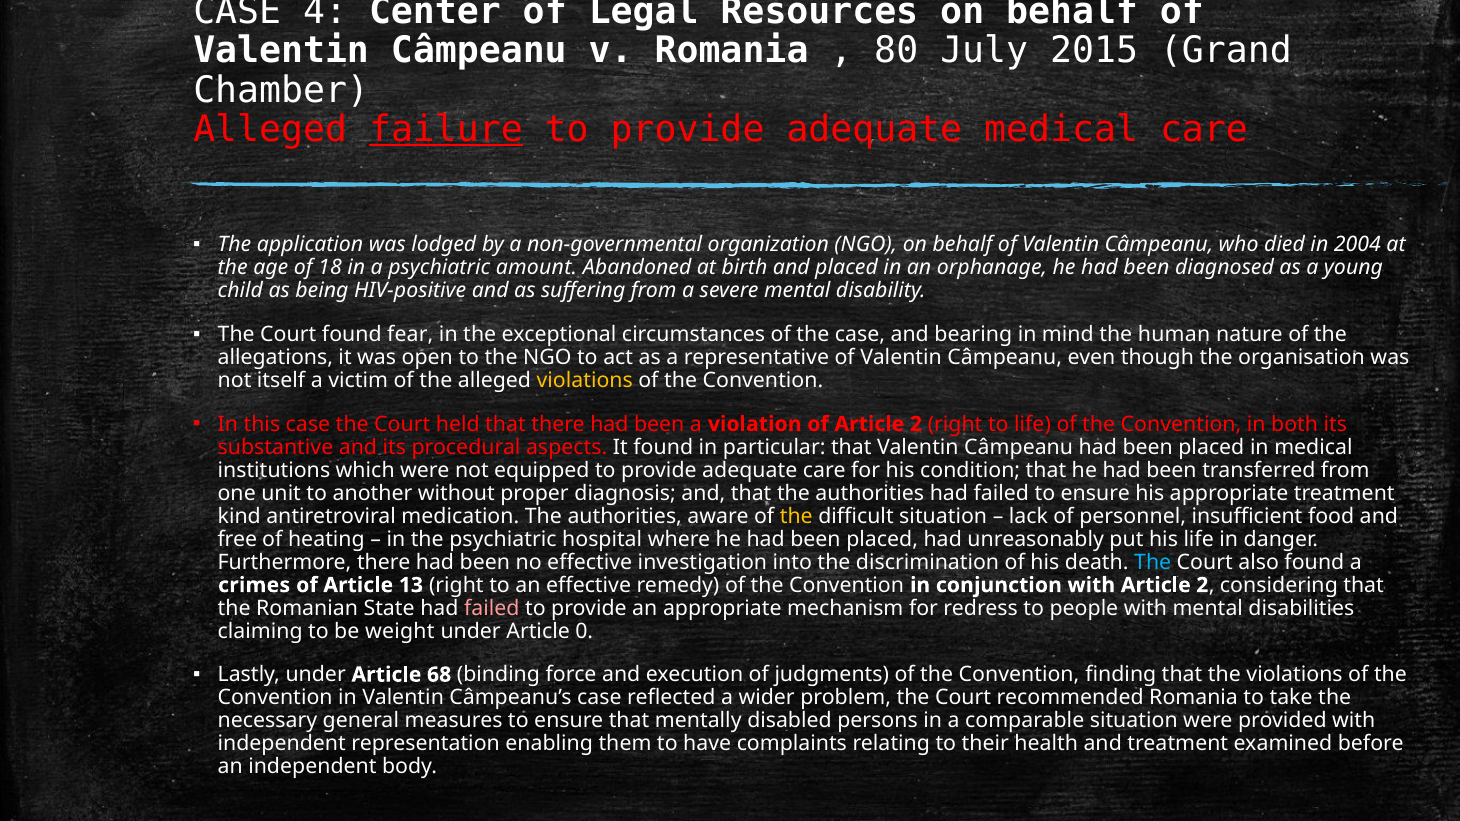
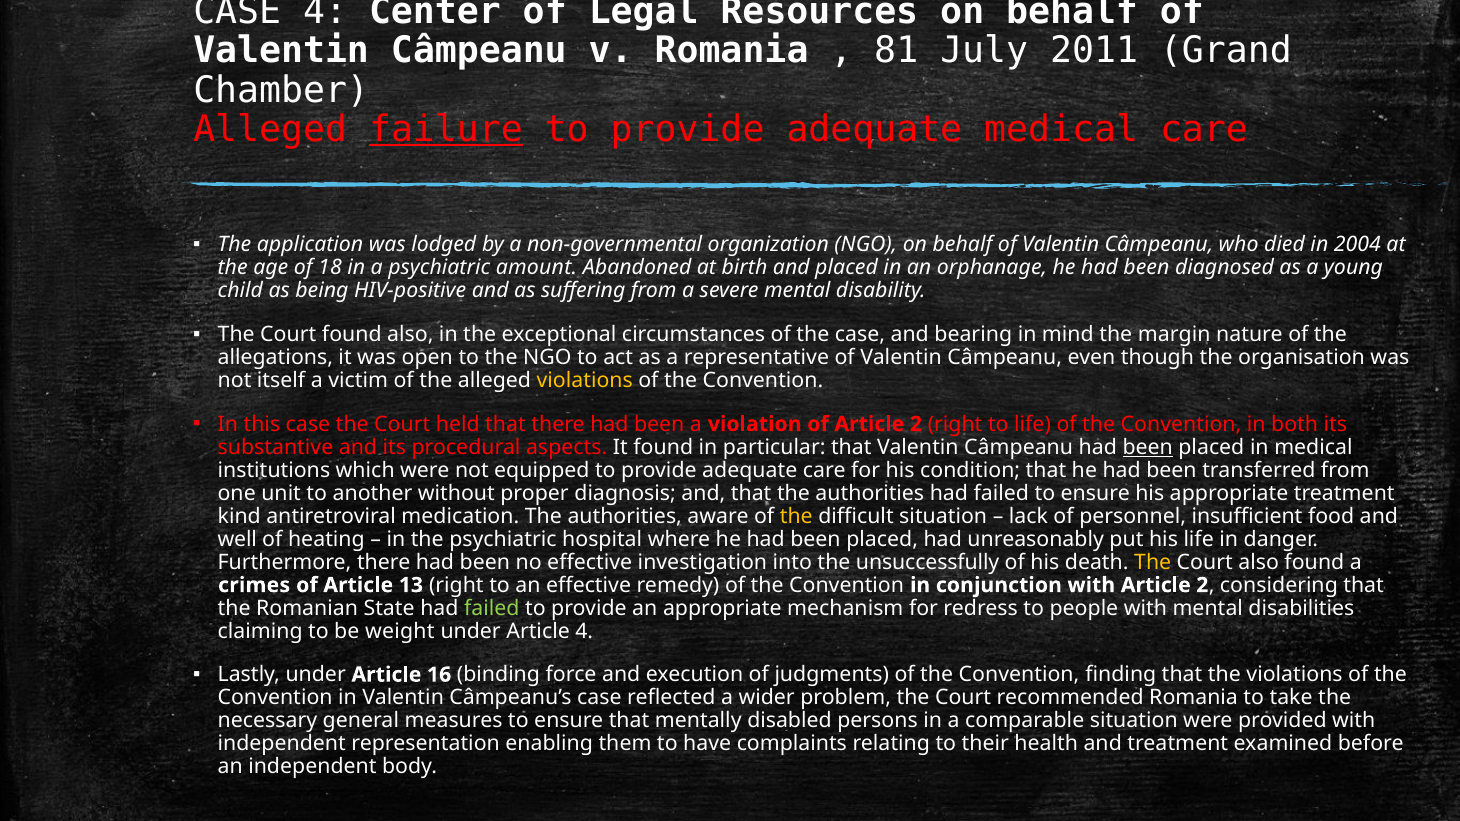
80: 80 -> 81 (896, 51)
2015: 2015 -> 2011 (1094, 51)
found fear: fear -> also (410, 335)
human: human -> margin (1174, 335)
been underline: none -> present (1148, 447)
free: free -> well (237, 539)
discrimination: discrimination -> unsuccessfully (928, 562)
The colour: light blue -> yellow (1153, 562)
failed colour: pink -> light green (492, 608)
Article 0: 0 -> 4 (584, 631)
68: 68 -> 16 (439, 675)
